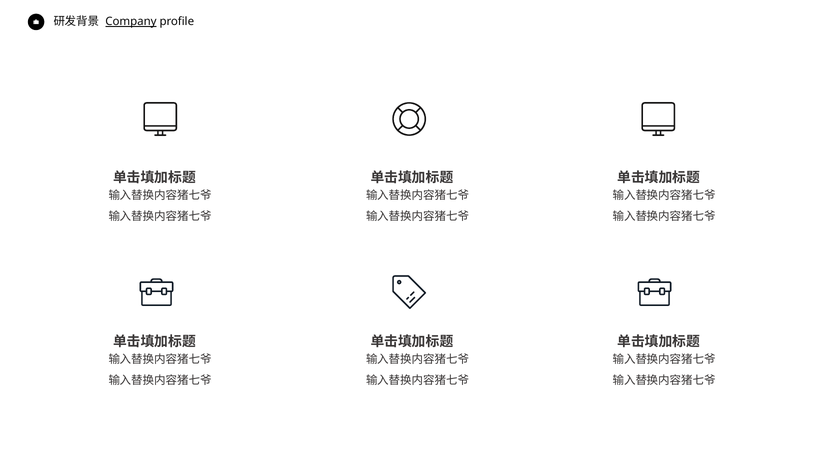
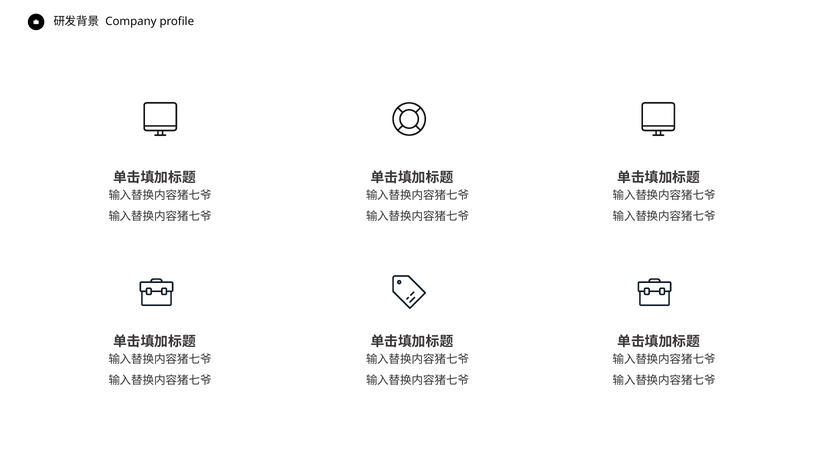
Company underline: present -> none (131, 22)
